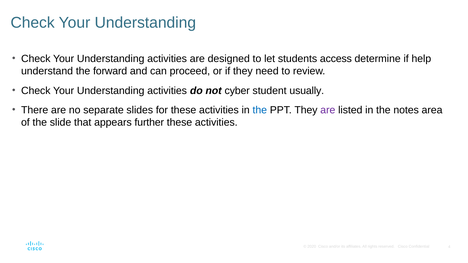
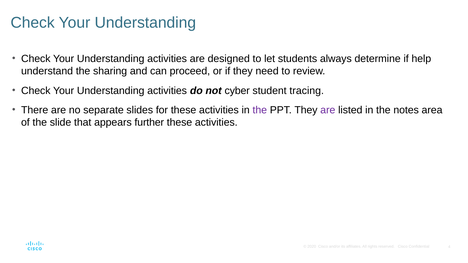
access: access -> always (336, 59)
forward: forward -> sharing (110, 71)
usually: usually -> tracing (307, 91)
the colour: blue -> purple (260, 110)
